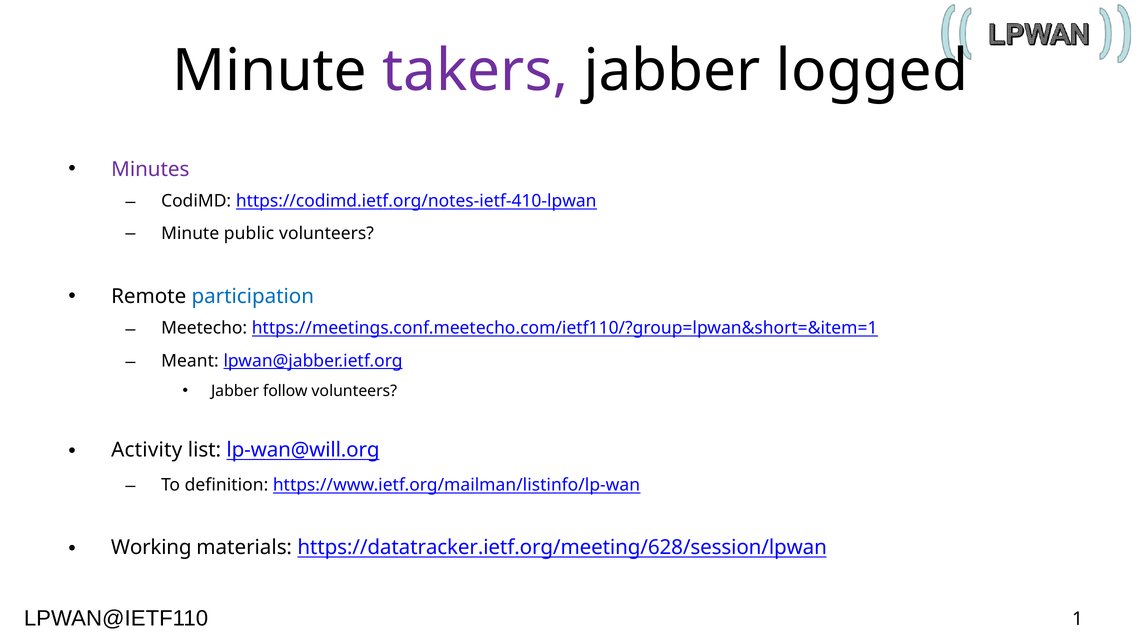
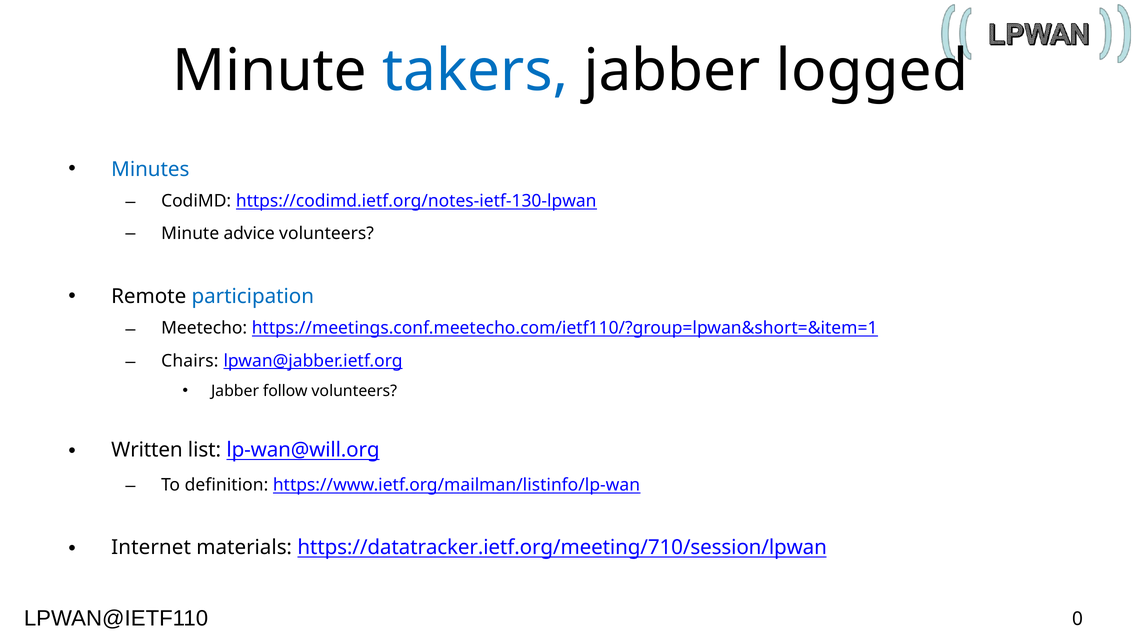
takers colour: purple -> blue (475, 71)
Minutes colour: purple -> blue (150, 169)
https://codimd.ietf.org/notes-ietf-410-lpwan: https://codimd.ietf.org/notes-ietf-410-lpwan -> https://codimd.ietf.org/notes-ietf-130-lpwan (416, 201)
public: public -> advice (249, 233)
Meant: Meant -> Chairs (190, 361)
Activity: Activity -> Written (147, 450)
Working: Working -> Internet (151, 547)
https://datatracker.ietf.org/meeting/628/session/lpwan: https://datatracker.ietf.org/meeting/628/session/lpwan -> https://datatracker.ietf.org/meeting/710/session/lpwan (562, 547)
1: 1 -> 0 (1077, 619)
